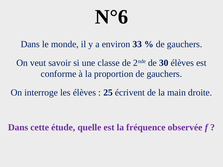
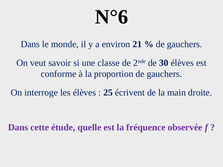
33: 33 -> 21 (137, 44)
